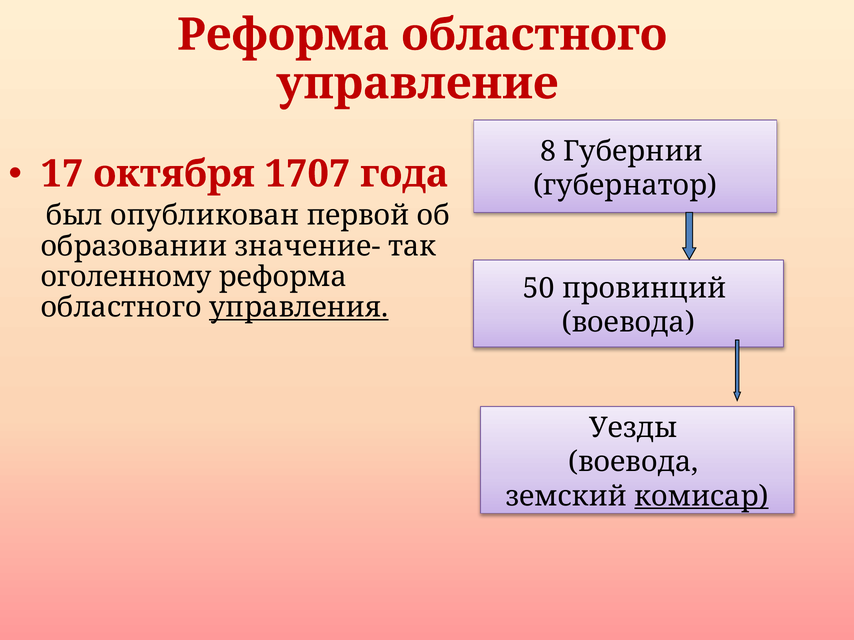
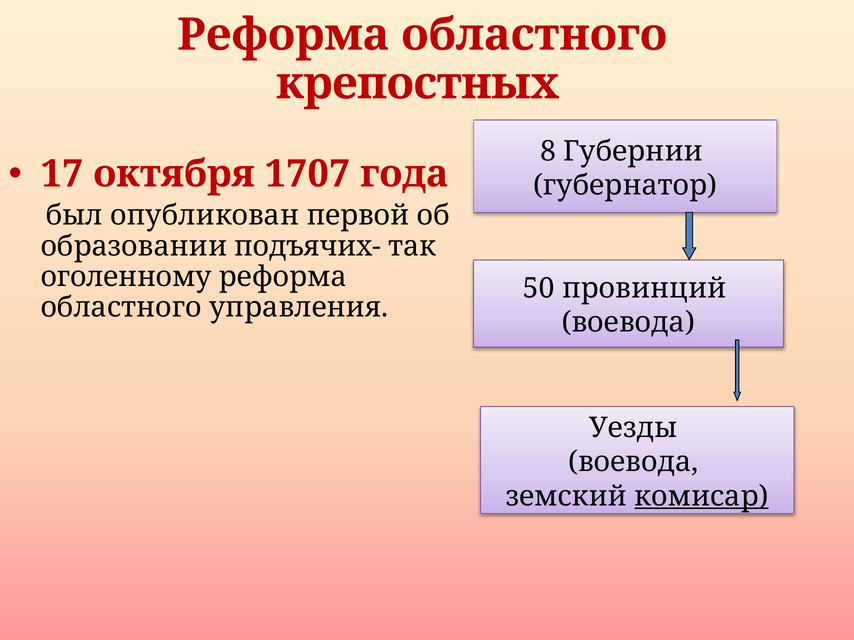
управление: управление -> крепостных (418, 84)
значение-: значение- -> подъячих- (308, 246)
управления underline: present -> none (299, 308)
